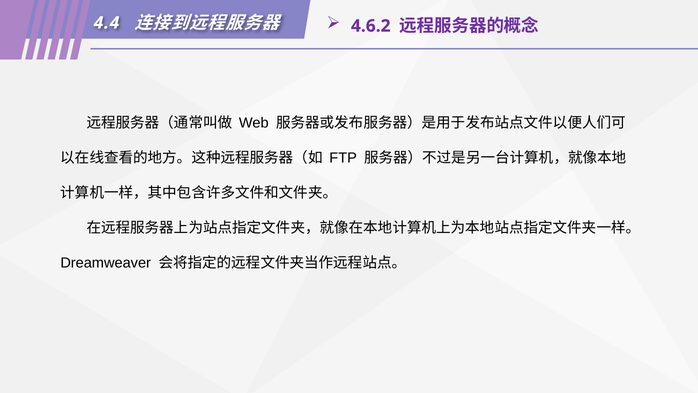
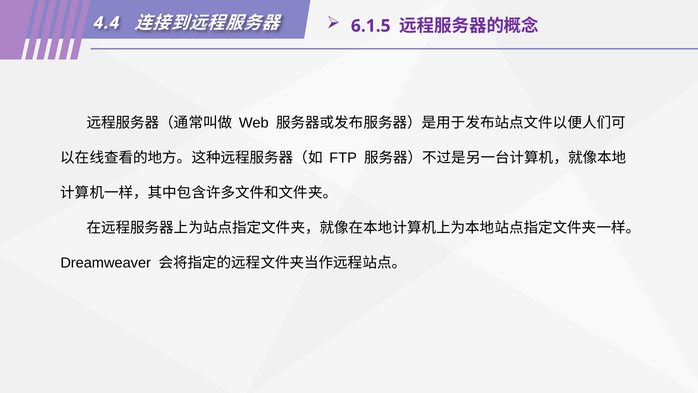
4.6.2: 4.6.2 -> 6.1.5 (371, 26)
